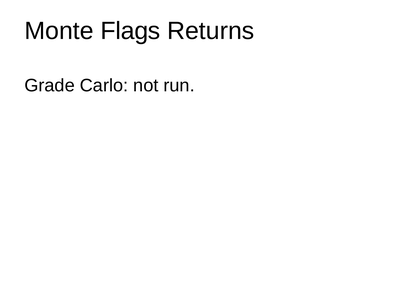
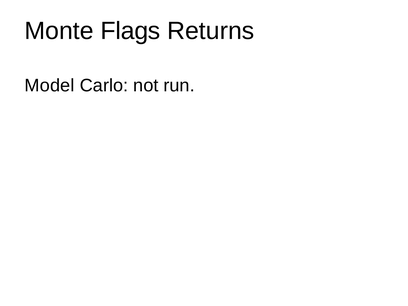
Grade: Grade -> Model (50, 86)
